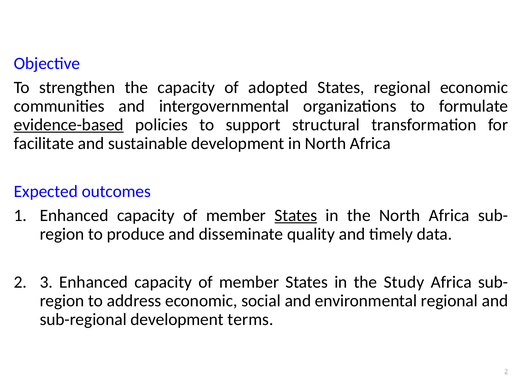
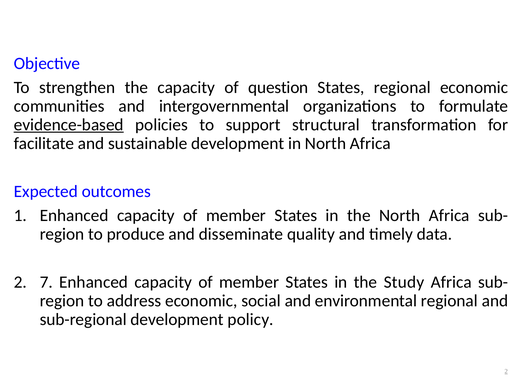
adopted: adopted -> question (278, 88)
States underline: present -> none (296, 216)
3: 3 -> 7 (46, 282)
terms: terms -> policy (251, 320)
